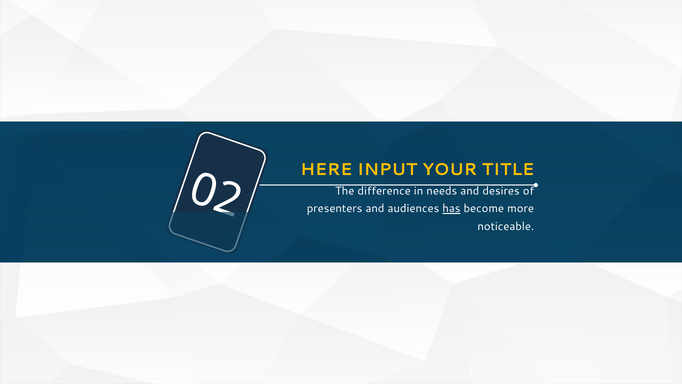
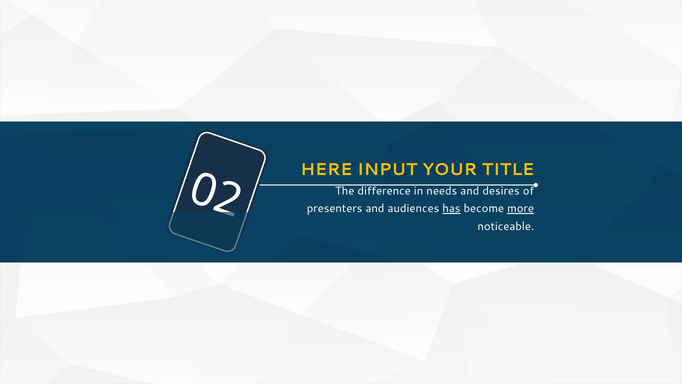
more underline: none -> present (521, 208)
